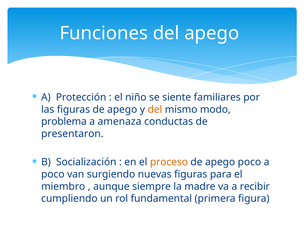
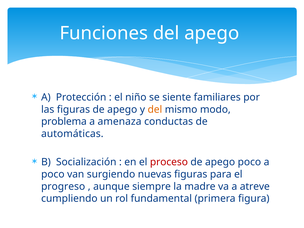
presentaron: presentaron -> automáticas (72, 134)
proceso colour: orange -> red (169, 162)
miembro: miembro -> progreso (63, 186)
recibir: recibir -> atreve (255, 186)
